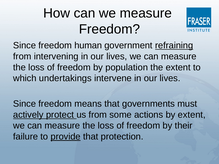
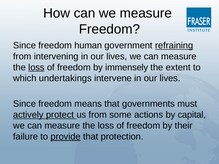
loss underline: none -> present (36, 67)
population: population -> immensely (127, 67)
by extent: extent -> capital (192, 115)
